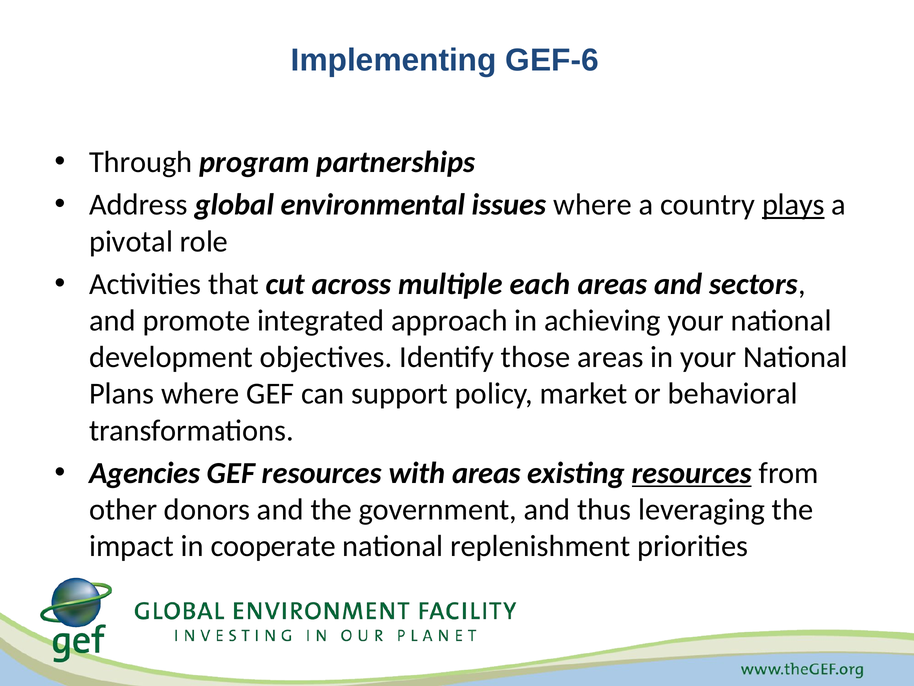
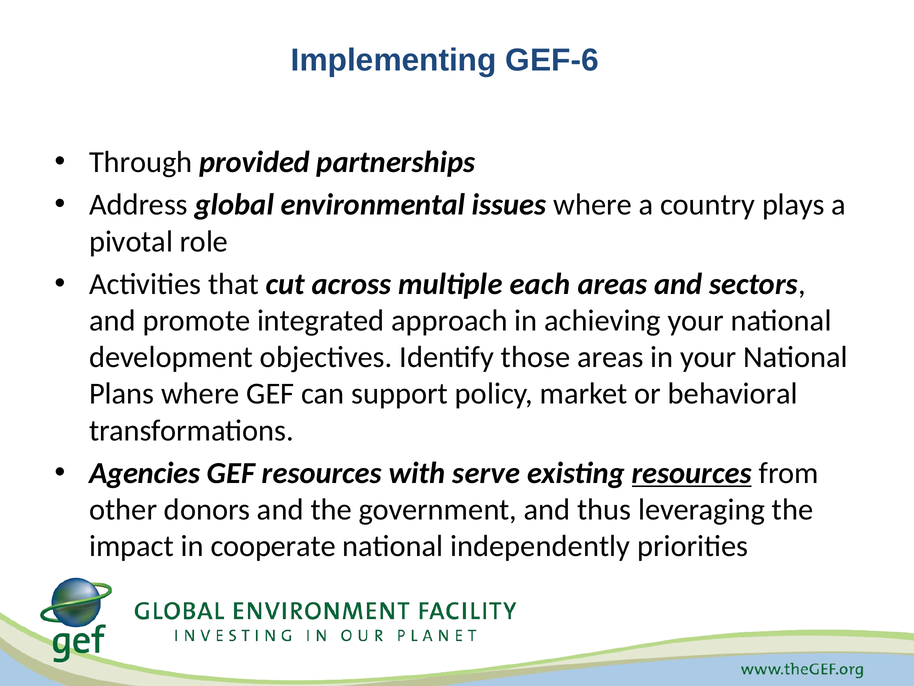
program: program -> provided (255, 162)
plays underline: present -> none (793, 205)
with areas: areas -> serve (486, 473)
replenishment: replenishment -> independently (540, 546)
